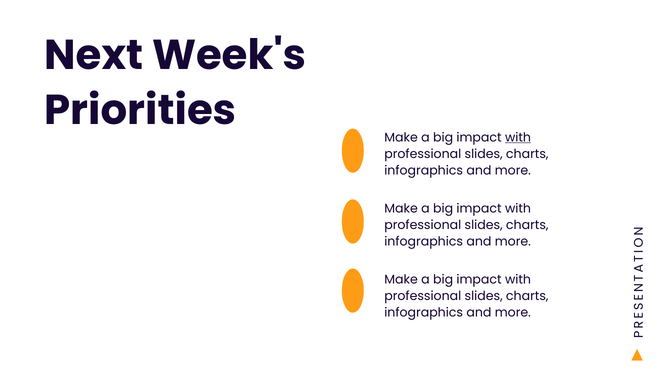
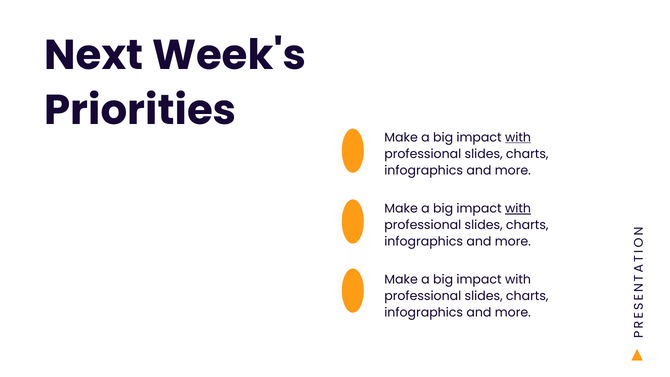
with underline: none -> present (518, 209)
